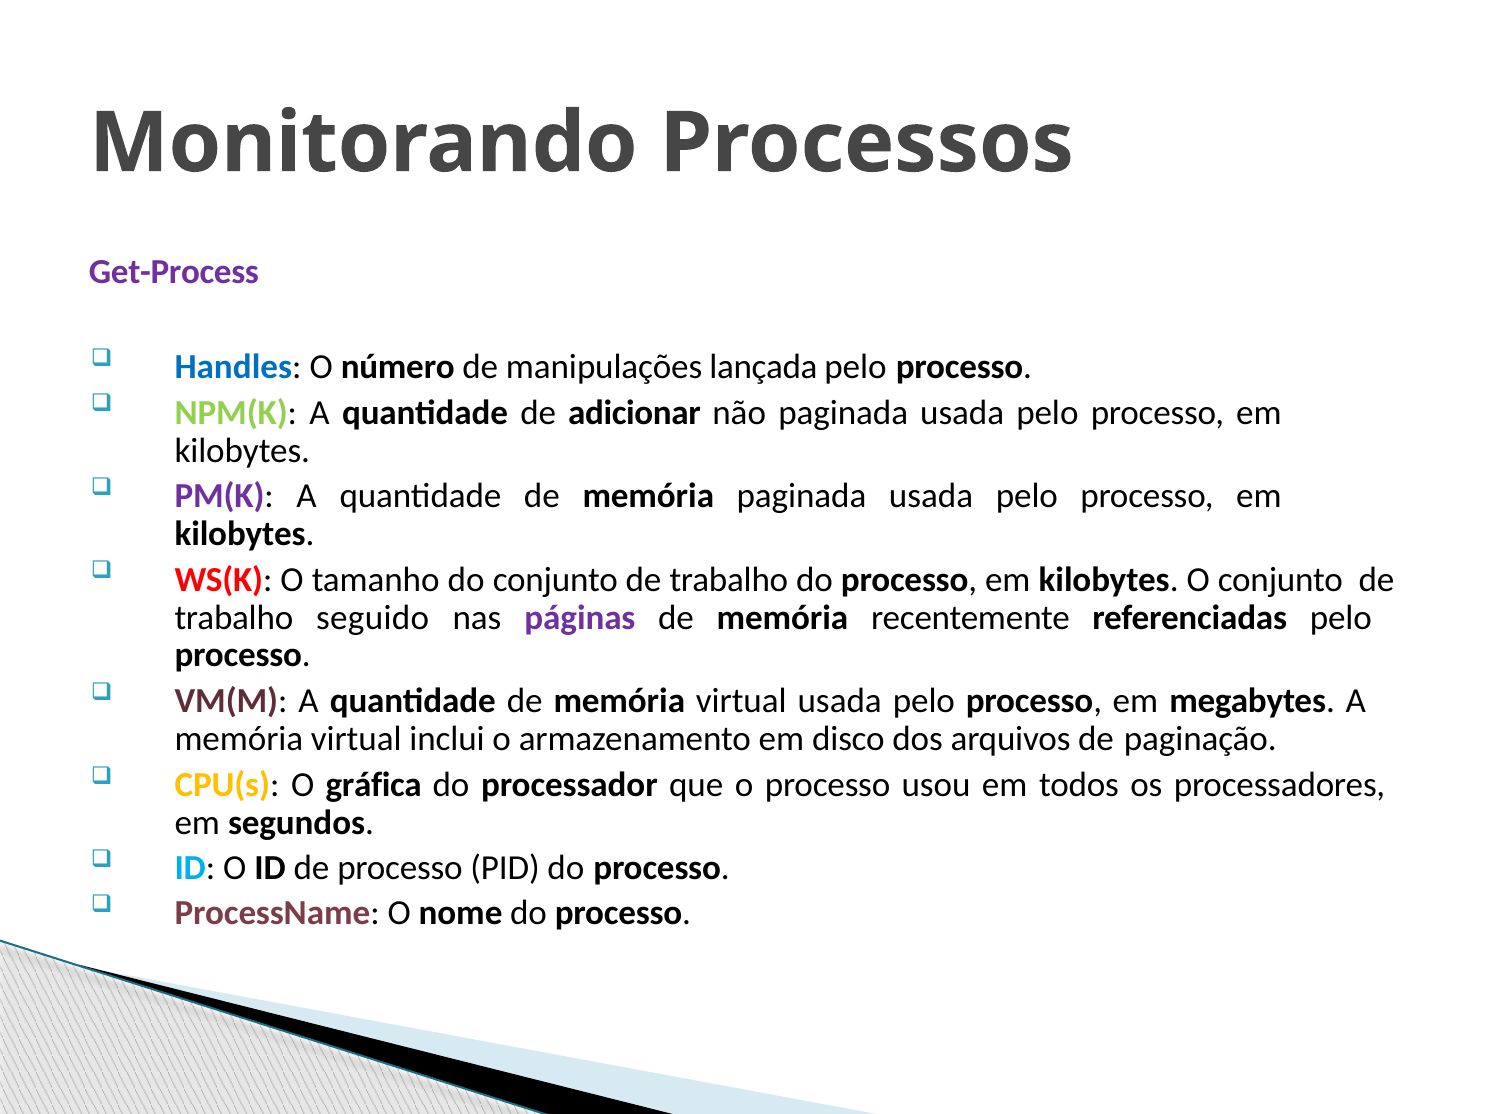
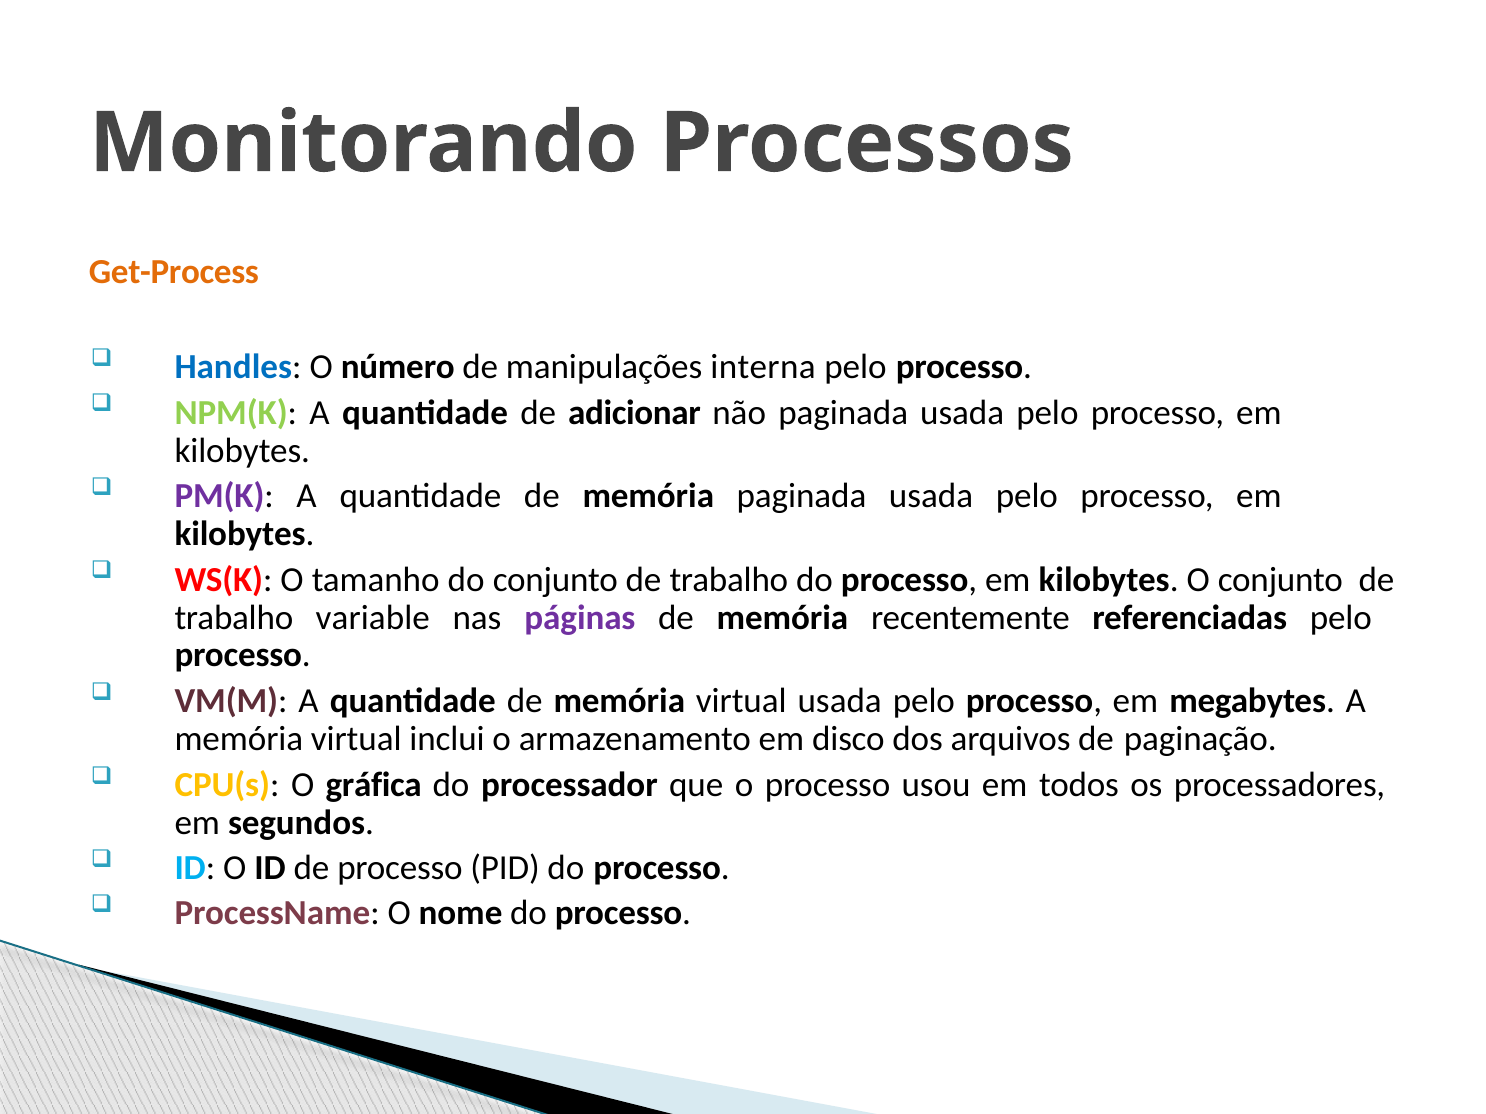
Get-Process colour: purple -> orange (174, 272)
lançada: lançada -> interna (763, 367)
seguido: seguido -> variable (373, 618)
